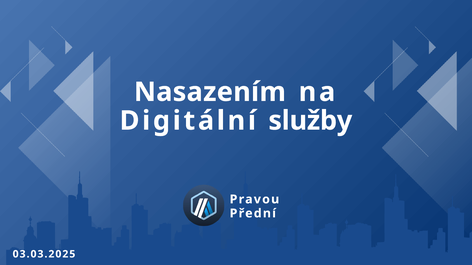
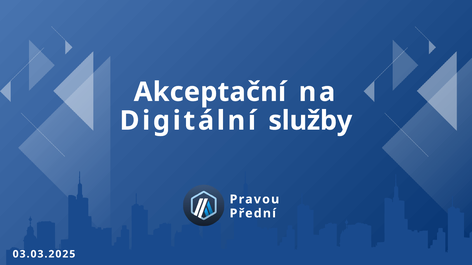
Nasazením: Nasazením -> Akceptační (210, 92)
